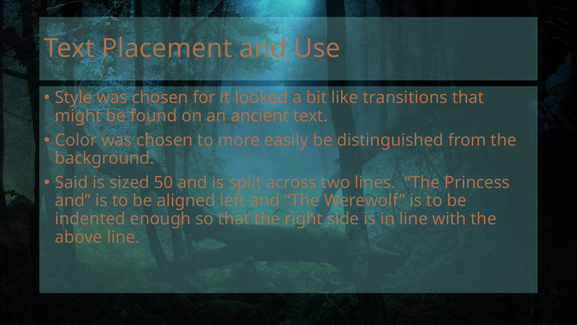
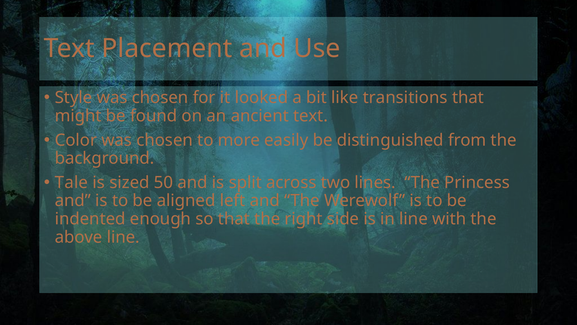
Said: Said -> Tale (71, 182)
